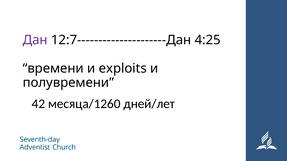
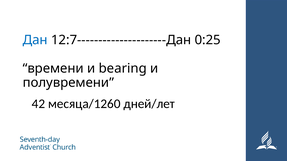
Дан colour: purple -> blue (35, 40)
4:25: 4:25 -> 0:25 (208, 40)
exploits: exploits -> bearing (123, 69)
